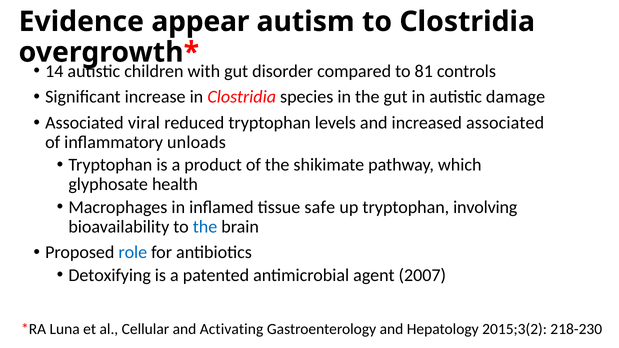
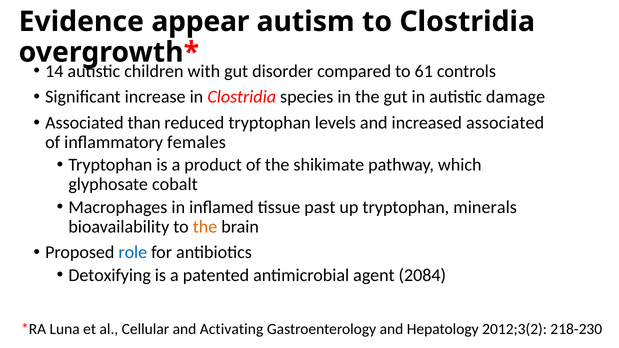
81: 81 -> 61 (424, 71)
viral: viral -> than (144, 123)
unloads: unloads -> females (196, 142)
health: health -> cobalt (175, 185)
safe: safe -> past (320, 207)
involving: involving -> minerals (485, 207)
the colour: blue -> orange (205, 227)
2007: 2007 -> 2084 (422, 275)
2015;3(2: 2015;3(2 -> 2012;3(2 (515, 329)
